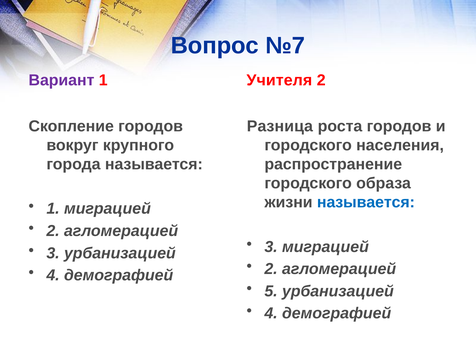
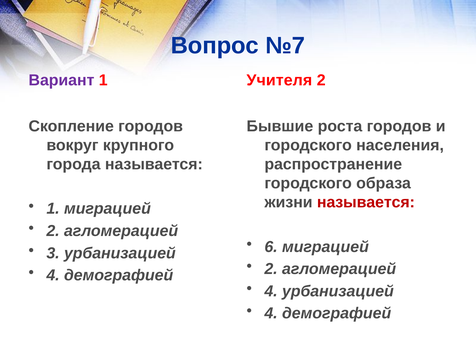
Разница: Разница -> Бывшие (280, 126)
называется colour: blue -> red (366, 202)
3: 3 -> 6 (271, 247)
5: 5 -> 4 (271, 291)
